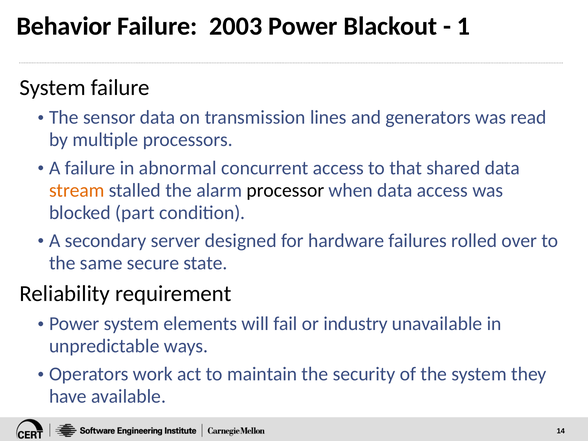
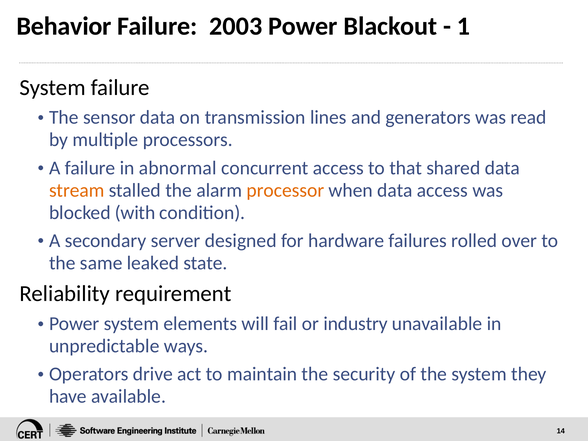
processor colour: black -> orange (285, 190)
part: part -> with (135, 213)
secure: secure -> leaked (153, 263)
work: work -> drive (153, 374)
